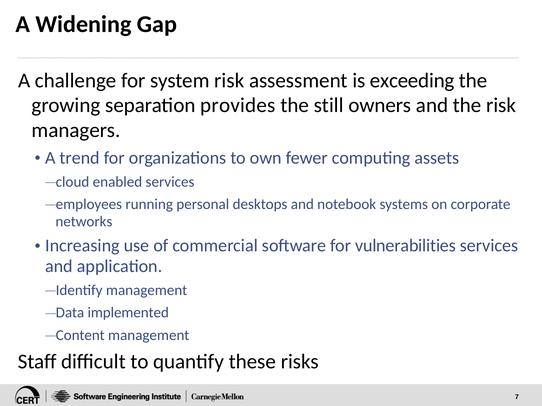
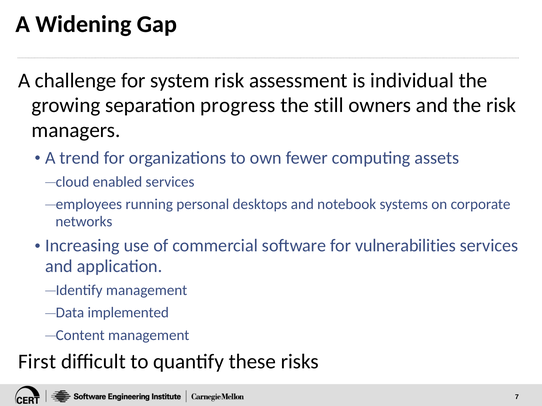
exceeding: exceeding -> individual (412, 81)
provides: provides -> progress (238, 105)
Staff: Staff -> First (37, 362)
